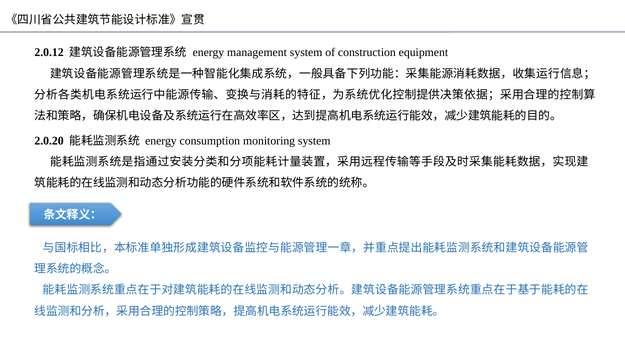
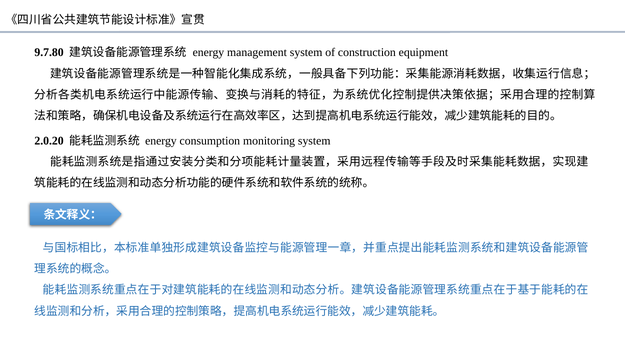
2.0.12: 2.0.12 -> 9.7.80 (49, 53)
